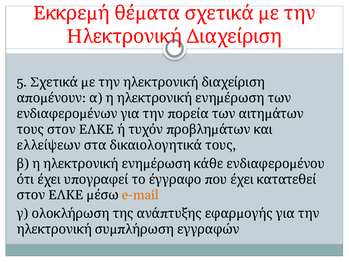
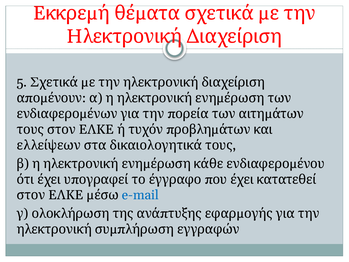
e-mail colour: orange -> blue (140, 195)
